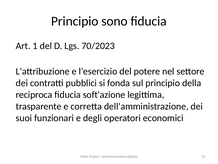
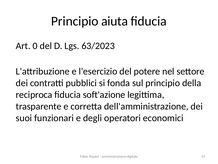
sono: sono -> aiuta (115, 21)
1: 1 -> 0 (35, 46)
70/2023: 70/2023 -> 63/2023 (98, 46)
